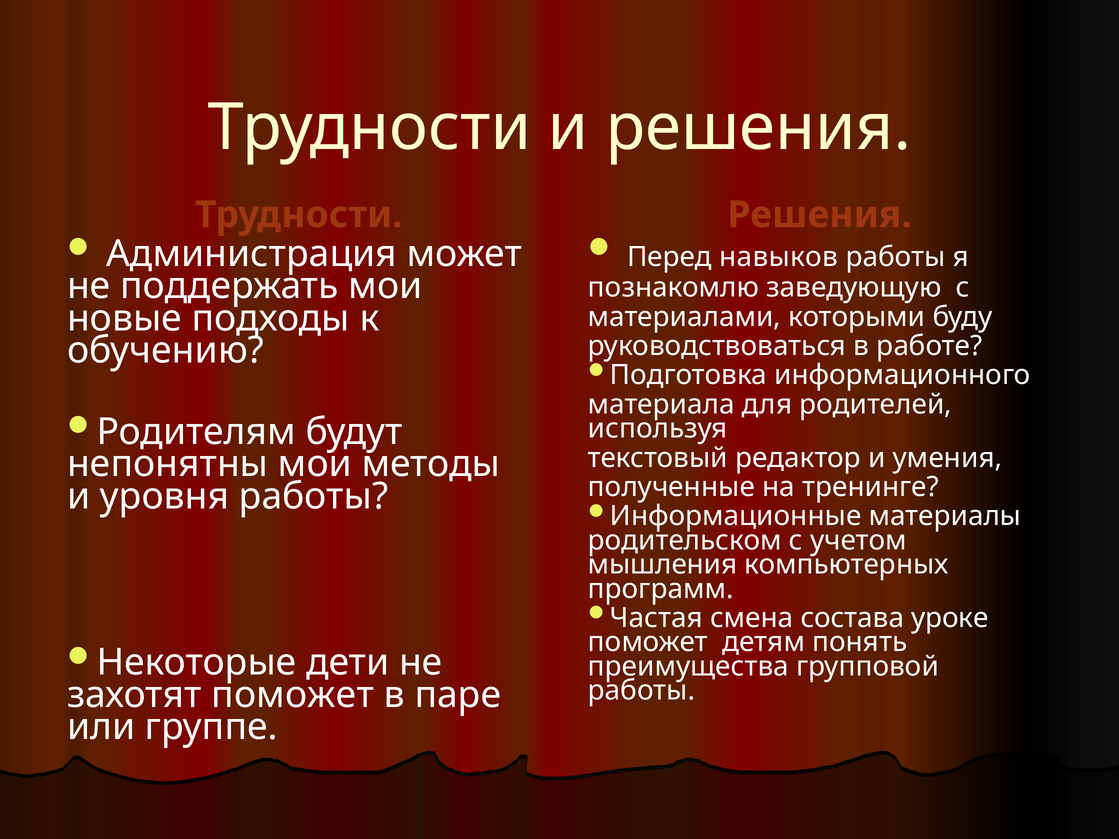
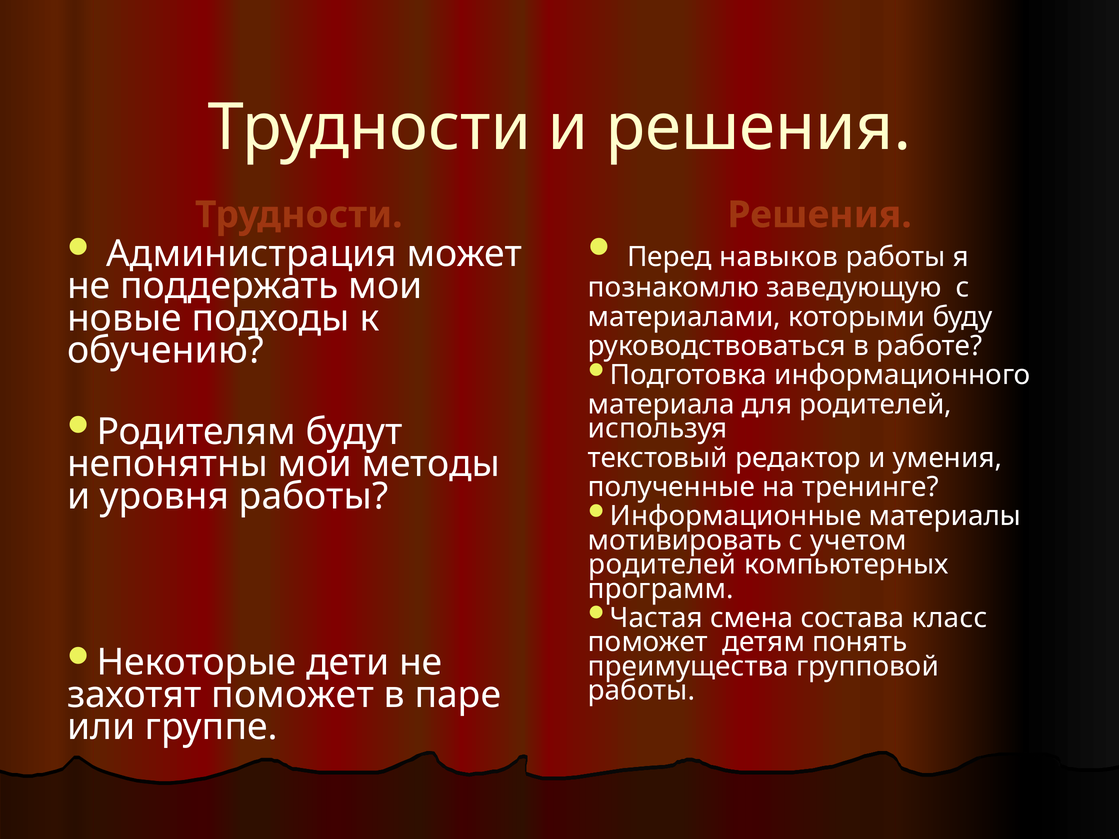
родительском: родительском -> мотивировать (685, 541)
мышления: мышления -> родителей (662, 565)
уроке: уроке -> класс (950, 618)
